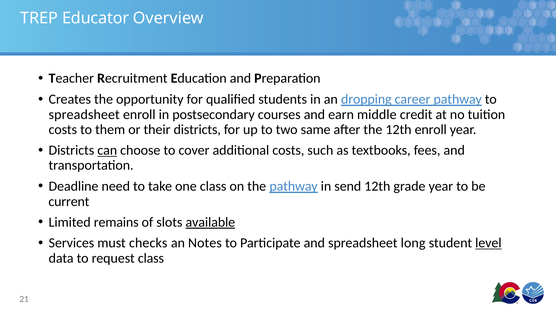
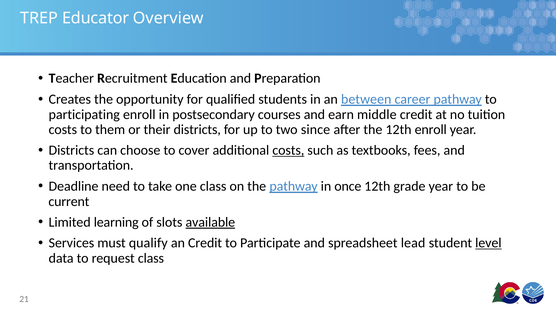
dropping: dropping -> between (366, 99)
spreadsheet: spreadsheet -> participating (84, 114)
same: same -> since (315, 129)
can underline: present -> none (107, 150)
costs underline: none -> present (288, 150)
send: send -> once (348, 186)
remains: remains -> learning (116, 222)
checks: checks -> qualify (148, 243)
an Notes: Notes -> Credit (205, 243)
long: long -> lead (413, 243)
